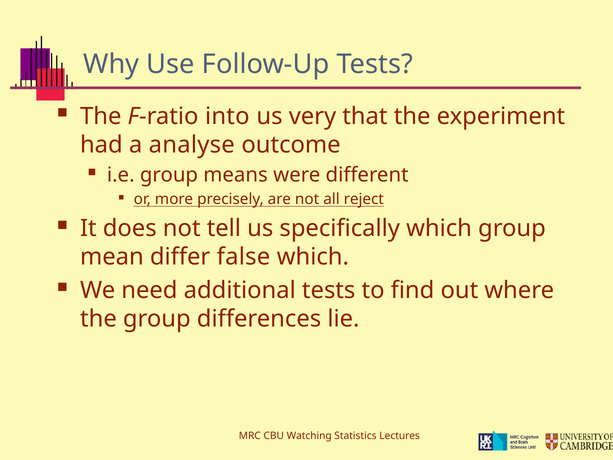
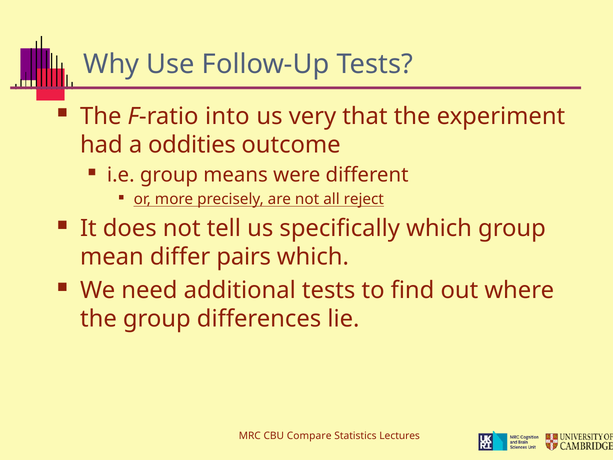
analyse: analyse -> oddities (192, 145)
false: false -> pairs (244, 257)
Watching: Watching -> Compare (309, 436)
